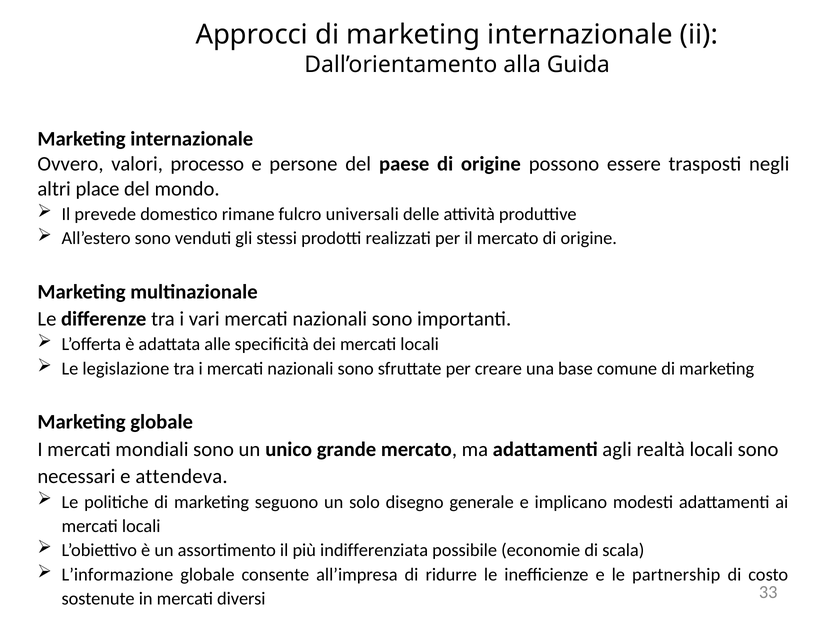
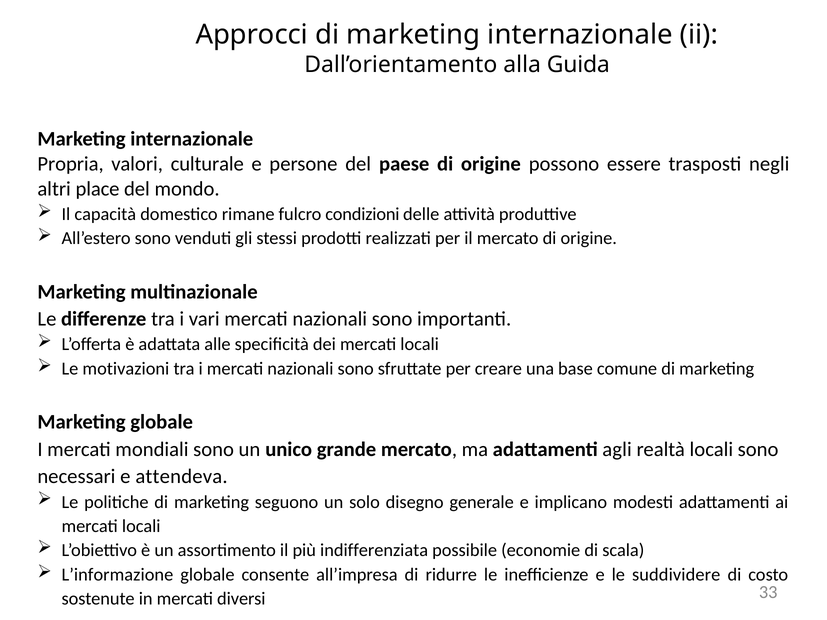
Ovvero: Ovvero -> Propria (71, 164)
processo: processo -> culturale (207, 164)
prevede: prevede -> capacità (105, 214)
universali: universali -> condizioni (362, 214)
legislazione: legislazione -> motivazioni (126, 369)
partnership: partnership -> suddividere (676, 575)
